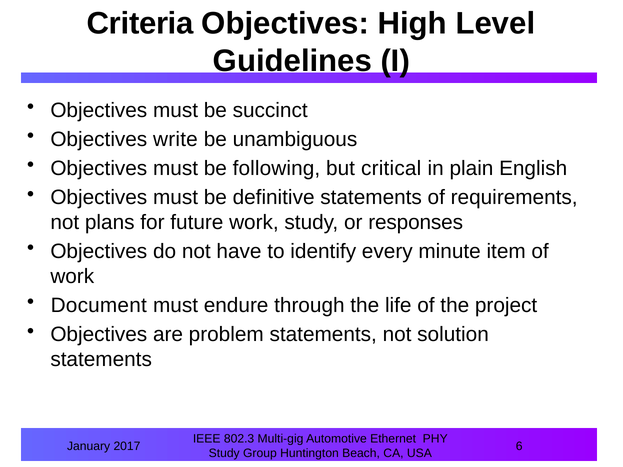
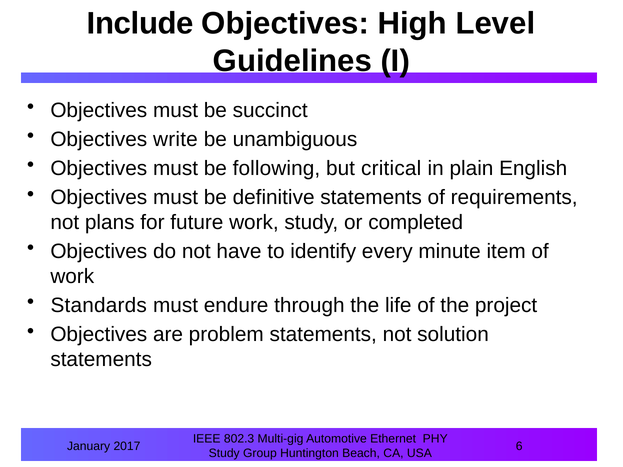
Criteria: Criteria -> Include (140, 24)
responses: responses -> completed (416, 223)
Document: Document -> Standards (99, 306)
